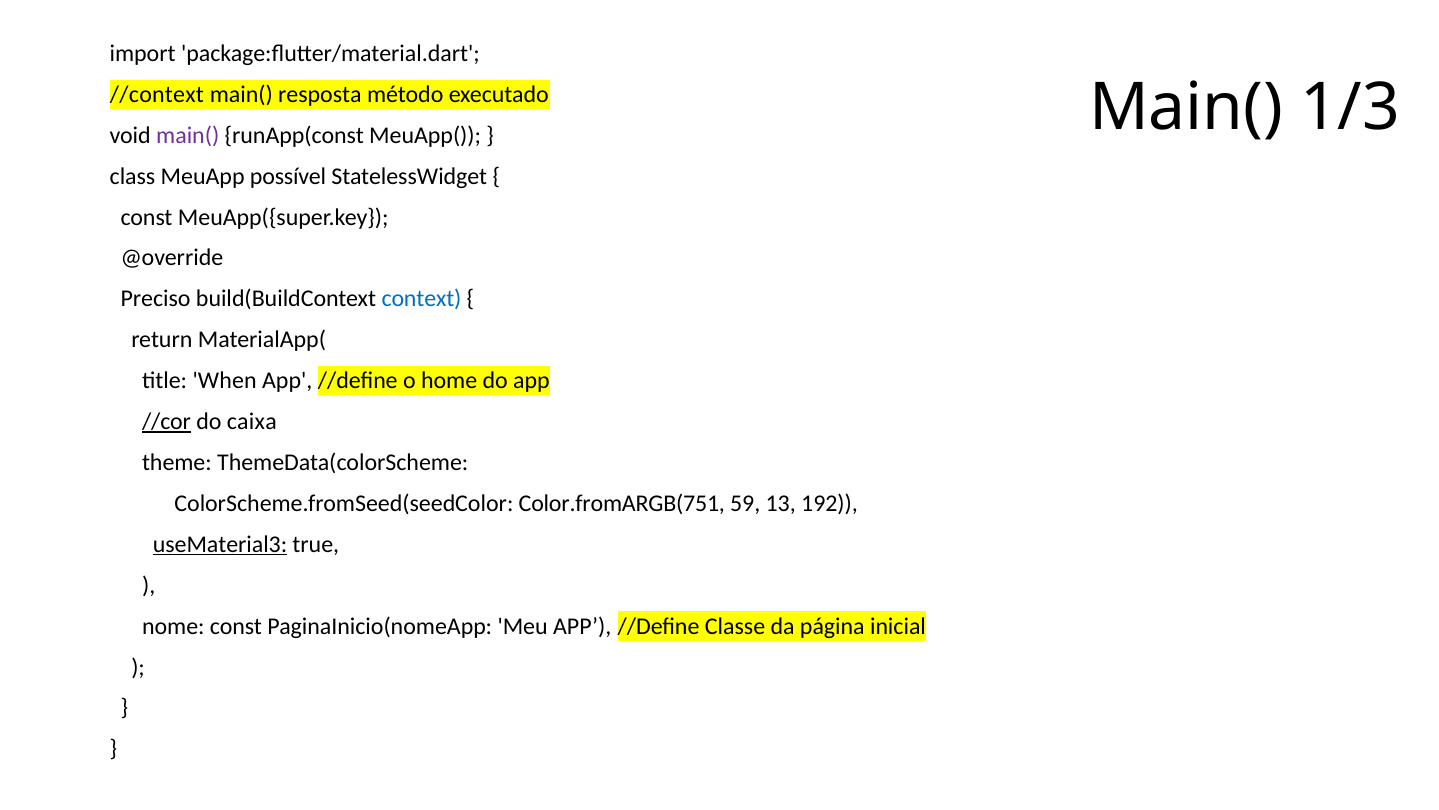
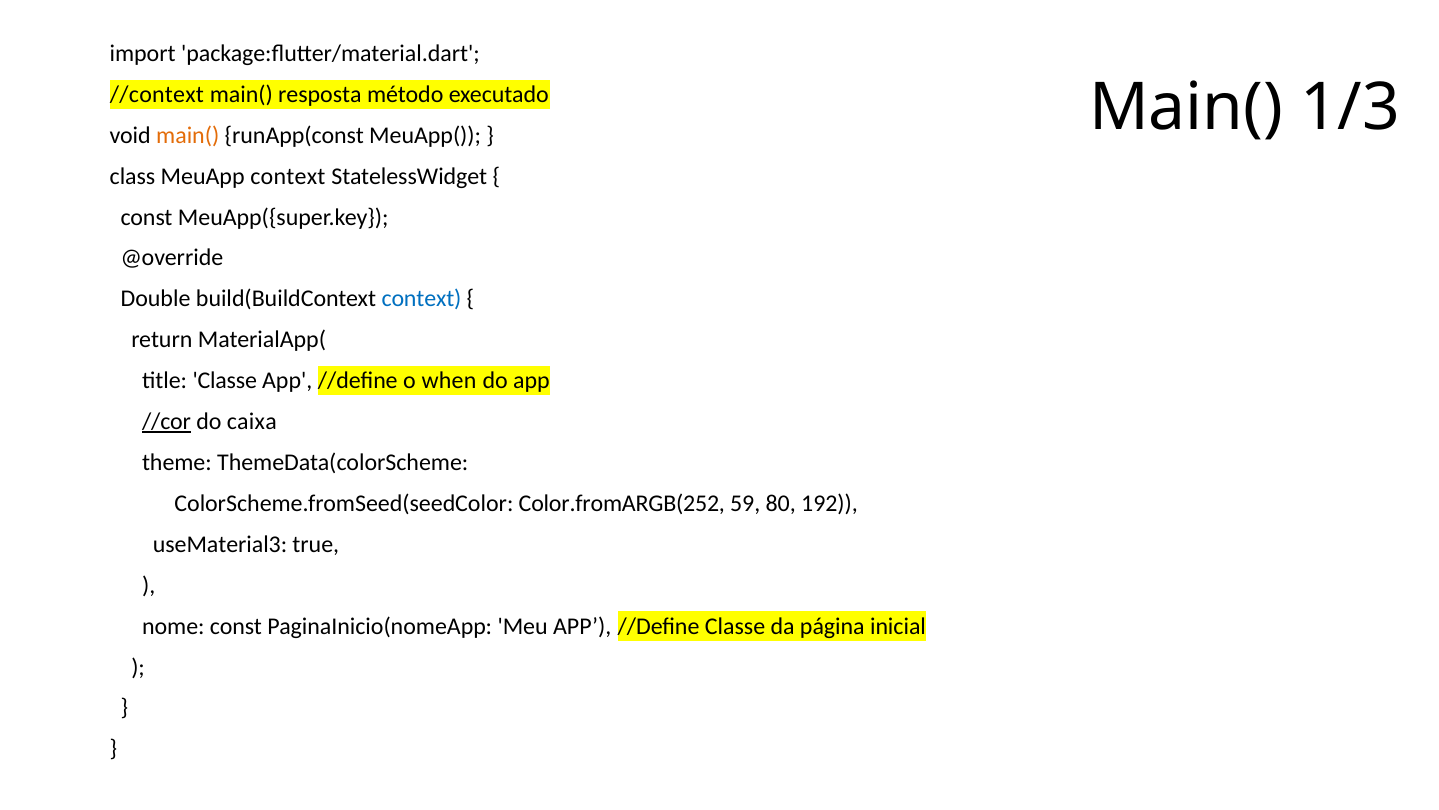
main( colour: purple -> orange (188, 135)
MeuApp possível: possível -> context (288, 176)
Preciso: Preciso -> Double (156, 299)
title When: When -> Classe (225, 380)
home: home -> when (449, 380)
Color.fromARGB(751: Color.fromARGB(751 -> Color.fromARGB(252 (622, 503)
13: 13 -> 80 (781, 503)
useMaterial3 underline: present -> none (220, 544)
